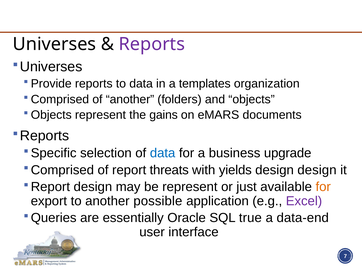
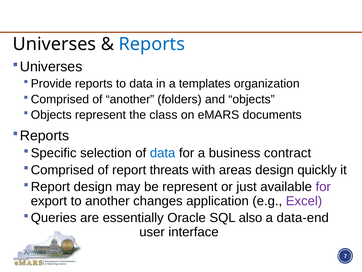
Reports colour: purple -> blue (152, 44)
gains: gains -> class (163, 115)
upgrade: upgrade -> contract (288, 153)
yields: yields -> areas (235, 170)
design design: design -> quickly (317, 170)
for colour: orange -> purple (323, 186)
possible: possible -> changes (158, 201)
true: true -> also (250, 217)
